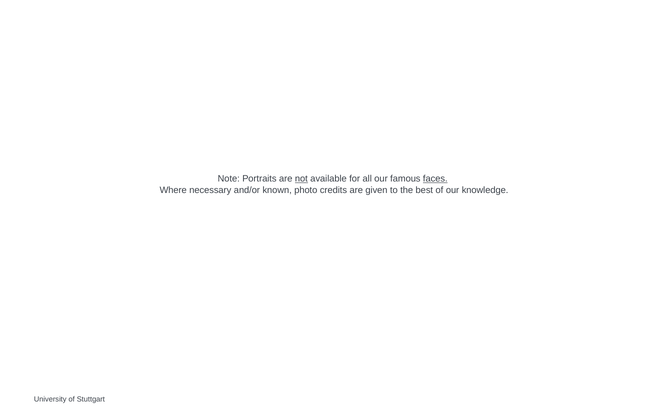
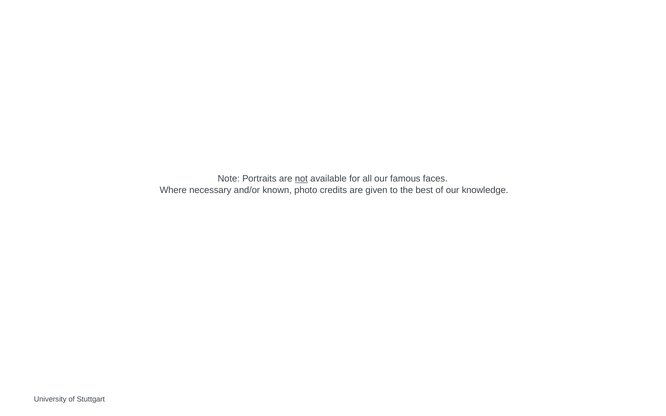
faces underline: present -> none (435, 179)
